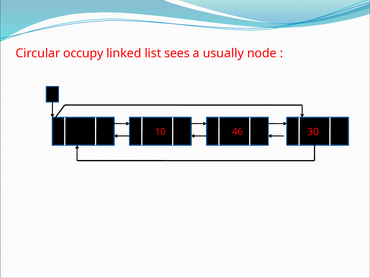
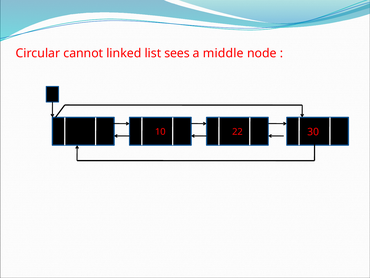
occupy: occupy -> cannot (83, 53)
usually: usually -> middle (223, 53)
46: 46 -> 22 (237, 132)
